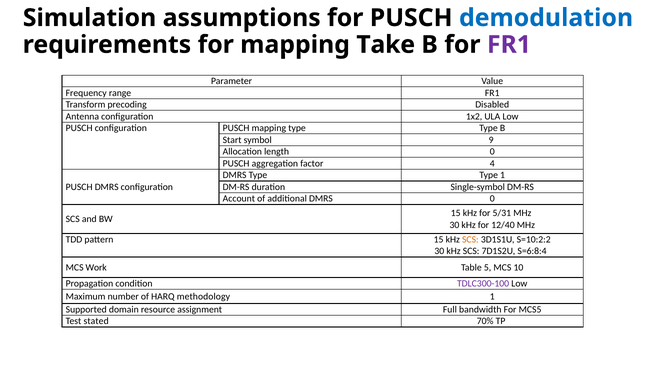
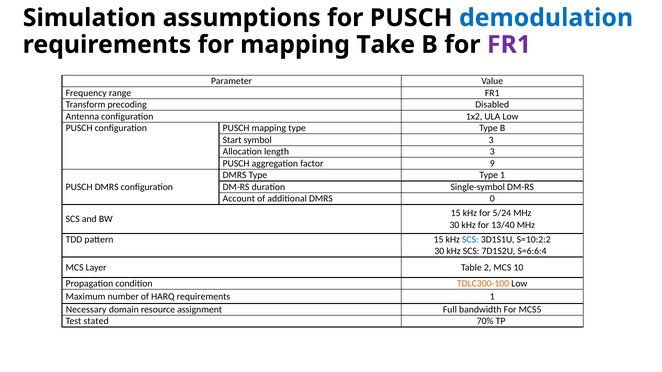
symbol 9: 9 -> 3 (491, 140)
length 0: 0 -> 3 (492, 152)
4: 4 -> 9 (492, 164)
5/31: 5/31 -> 5/24 (502, 213)
12/40: 12/40 -> 13/40 (503, 225)
SCS colour: orange -> blue (470, 240)
S=6:8:4: S=6:8:4 -> S=6:6:4 (532, 251)
Work: Work -> Layer (96, 268)
5: 5 -> 2 (488, 268)
TDLC300-100 colour: purple -> orange (483, 284)
HARQ methodology: methodology -> requirements (203, 297)
Supported: Supported -> Necessary (86, 310)
